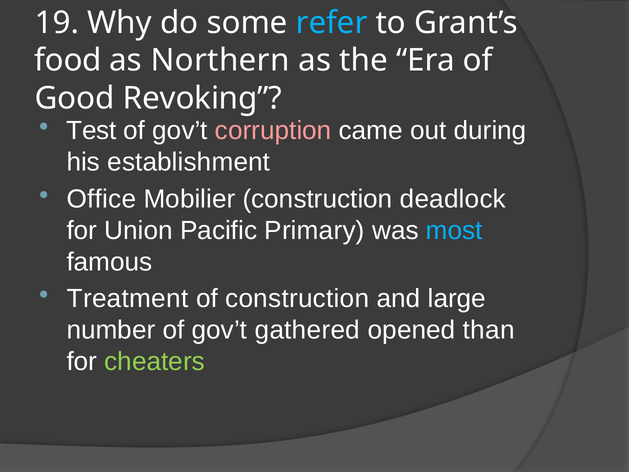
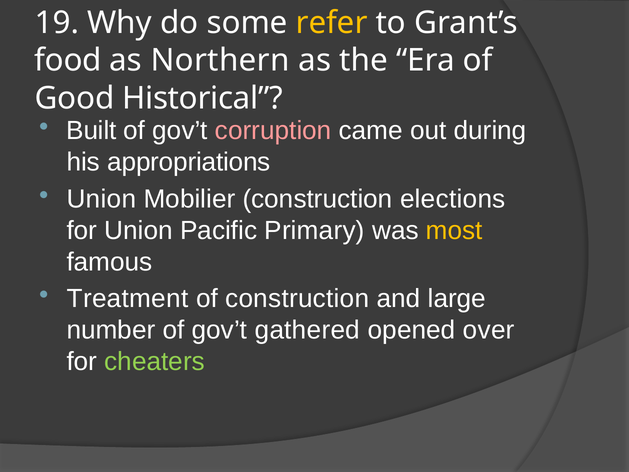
refer colour: light blue -> yellow (332, 23)
Revoking: Revoking -> Historical (203, 98)
Test: Test -> Built (91, 131)
establishment: establishment -> appropriations (189, 162)
Office: Office -> Union (101, 199)
deadlock: deadlock -> elections (453, 199)
most colour: light blue -> yellow (454, 230)
than: than -> over (489, 330)
